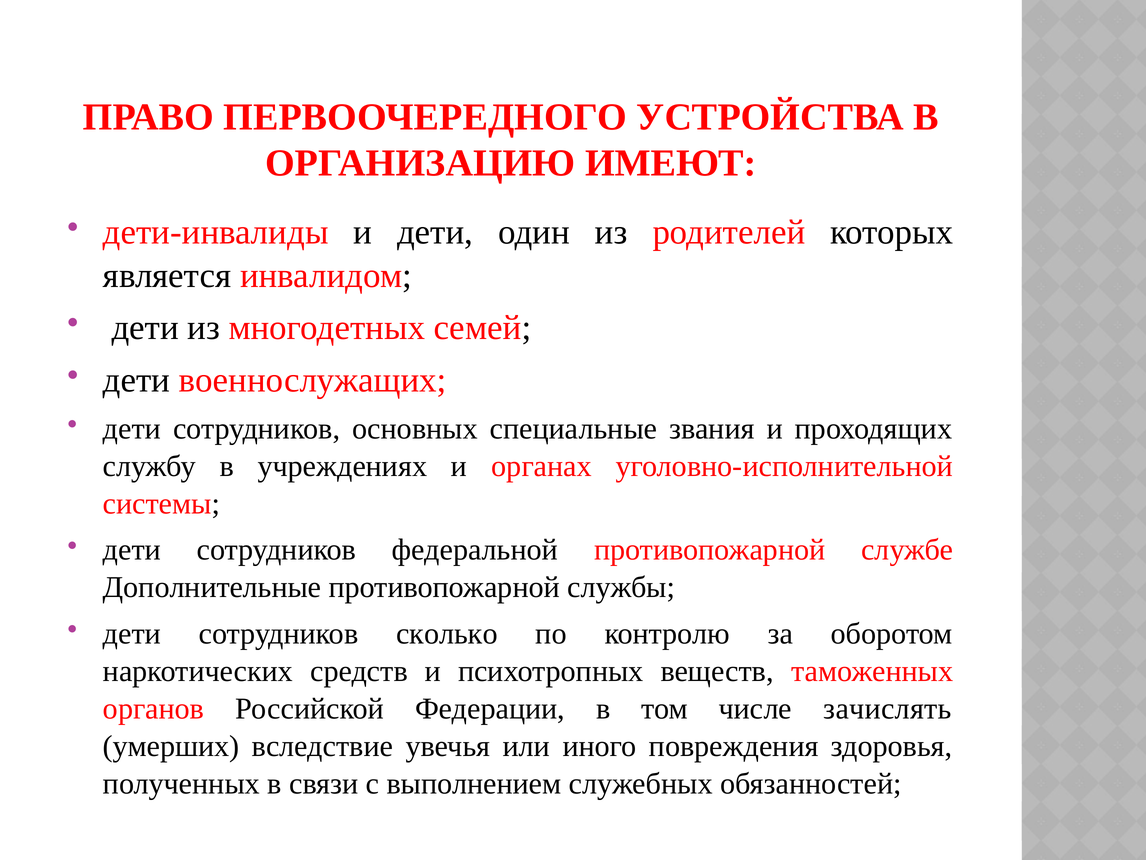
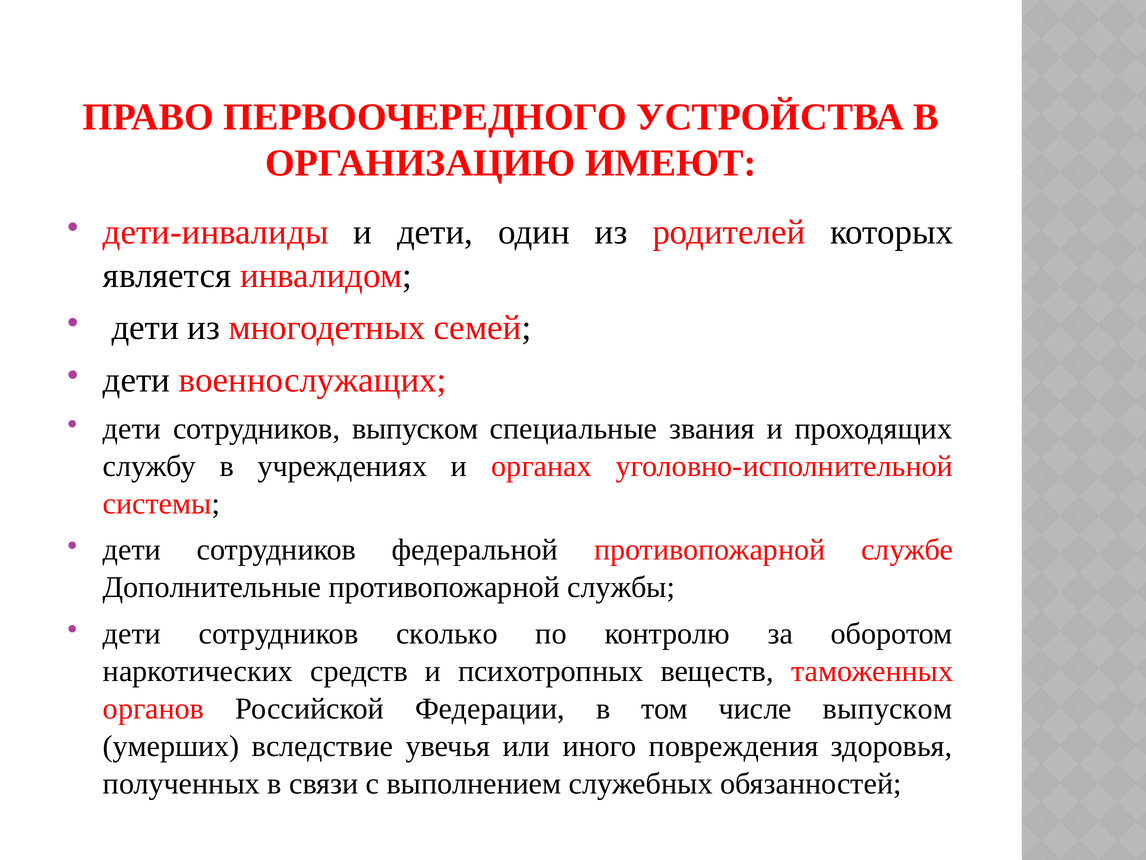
сотрудников основных: основных -> выпуском (415, 428)
числе зачислять: зачислять -> выпуском (888, 708)
